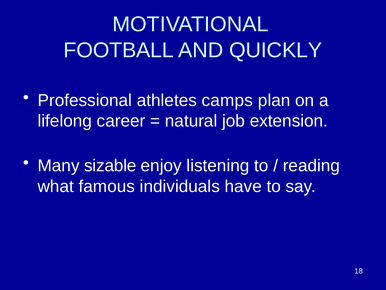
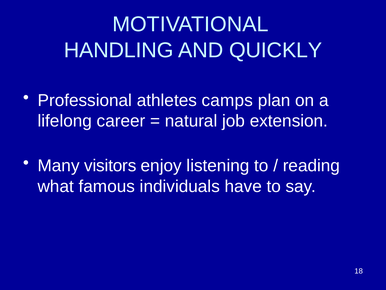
FOOTBALL: FOOTBALL -> HANDLING (119, 50)
sizable: sizable -> visitors (110, 165)
